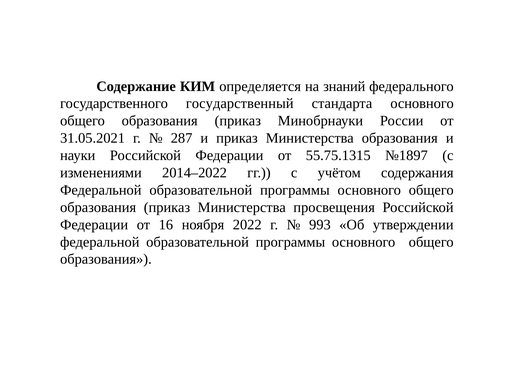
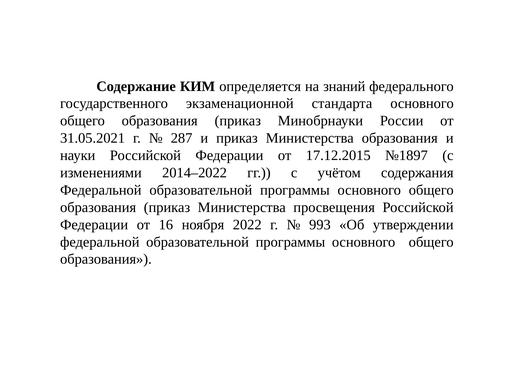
государственный: государственный -> экзаменационной (240, 103)
55.75.1315: 55.75.1315 -> 17.12.2015 (338, 155)
